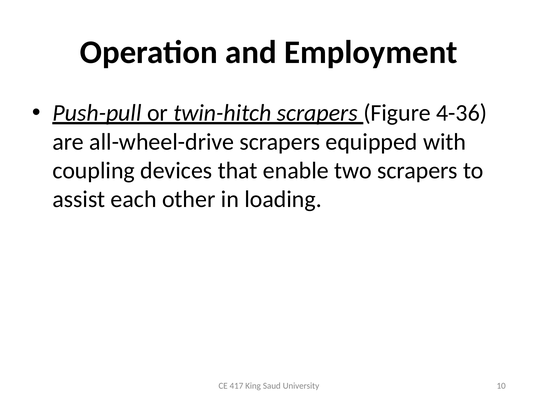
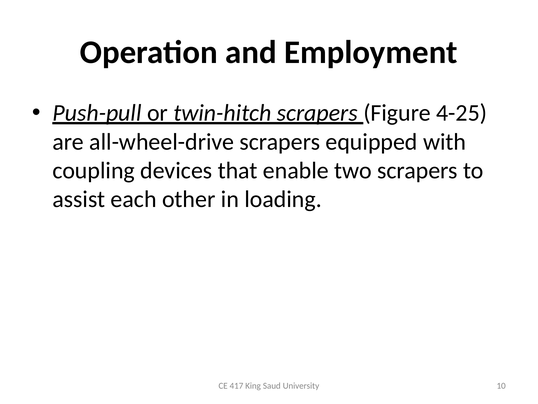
4-36: 4-36 -> 4-25 (462, 113)
